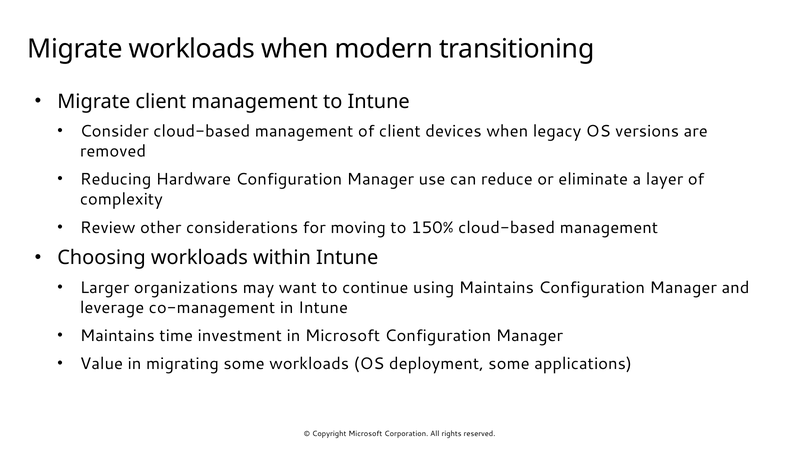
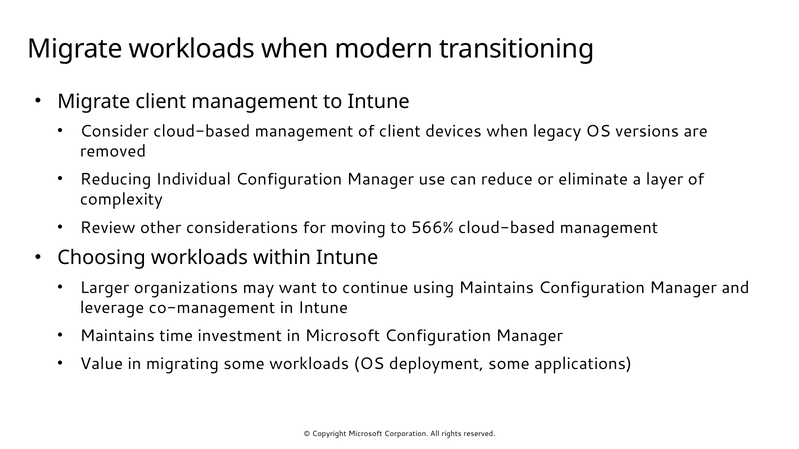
Hardware: Hardware -> Individual (193, 180)
150%: 150% -> 566% (432, 228)
